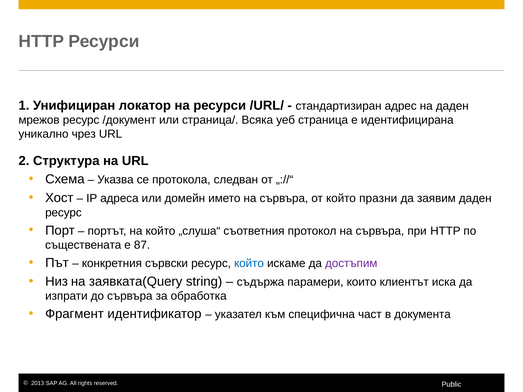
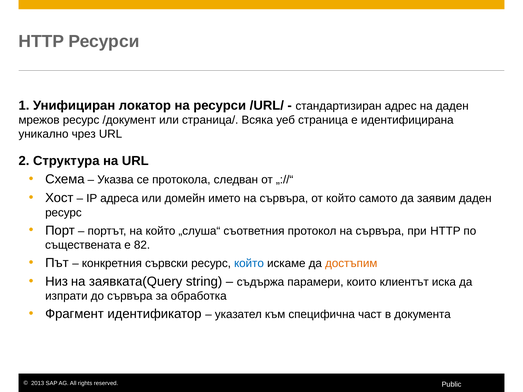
празни: празни -> самото (378, 198)
87: 87 -> 82 (142, 245)
достъпим colour: purple -> orange (351, 264)
